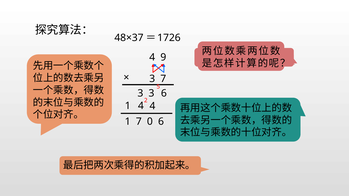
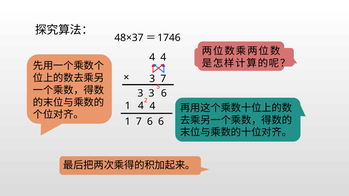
1726: 1726 -> 1746 (169, 38)
4 9: 9 -> 4 (163, 57)
7 0: 0 -> 6 (150, 122)
